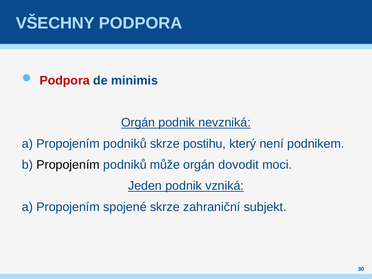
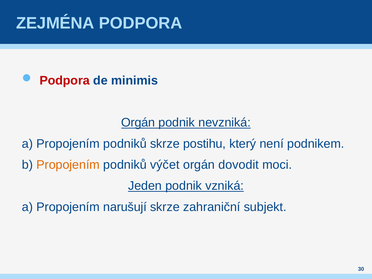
VŠECHNY: VŠECHNY -> ZEJMÉNA (55, 23)
Propojením colour: black -> orange (68, 165)
může: může -> výčet (165, 165)
spojené: spojené -> narušují (125, 207)
